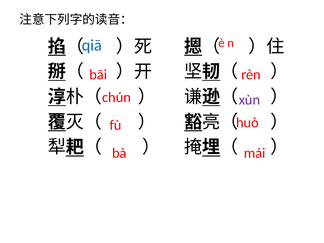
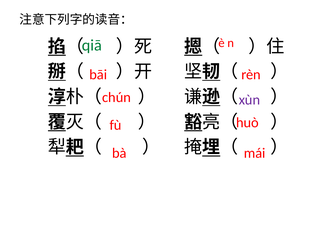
qiā colour: blue -> green (92, 45)
